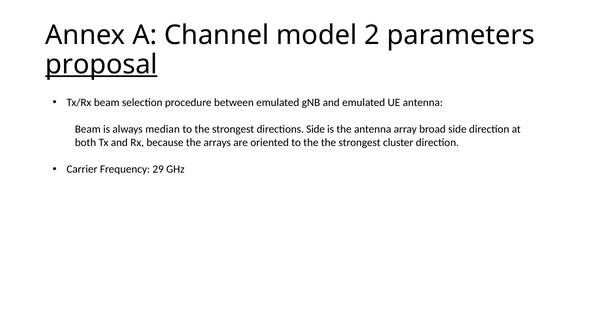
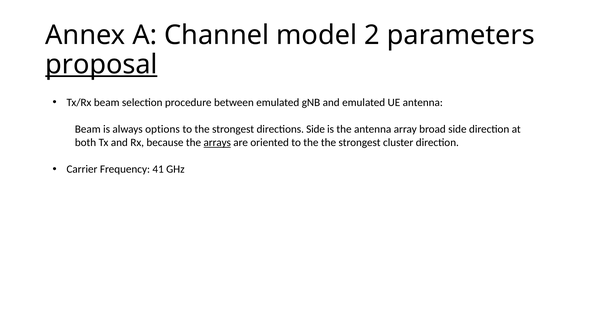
median: median -> options (163, 129)
arrays underline: none -> present (217, 142)
29: 29 -> 41 (158, 169)
